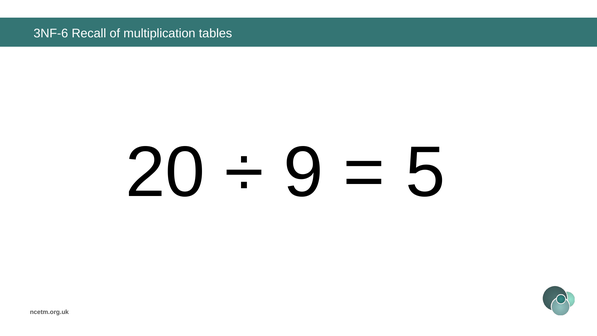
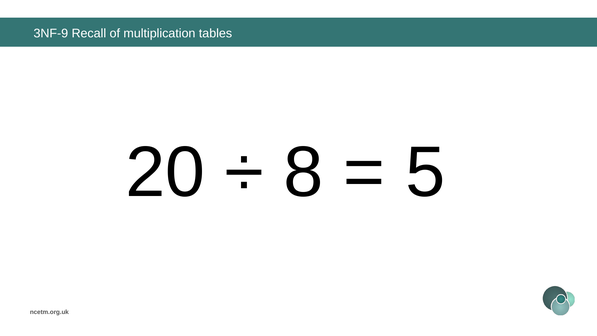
3NF-6: 3NF-6 -> 3NF-9 (51, 33)
9: 9 -> 8 (304, 172)
